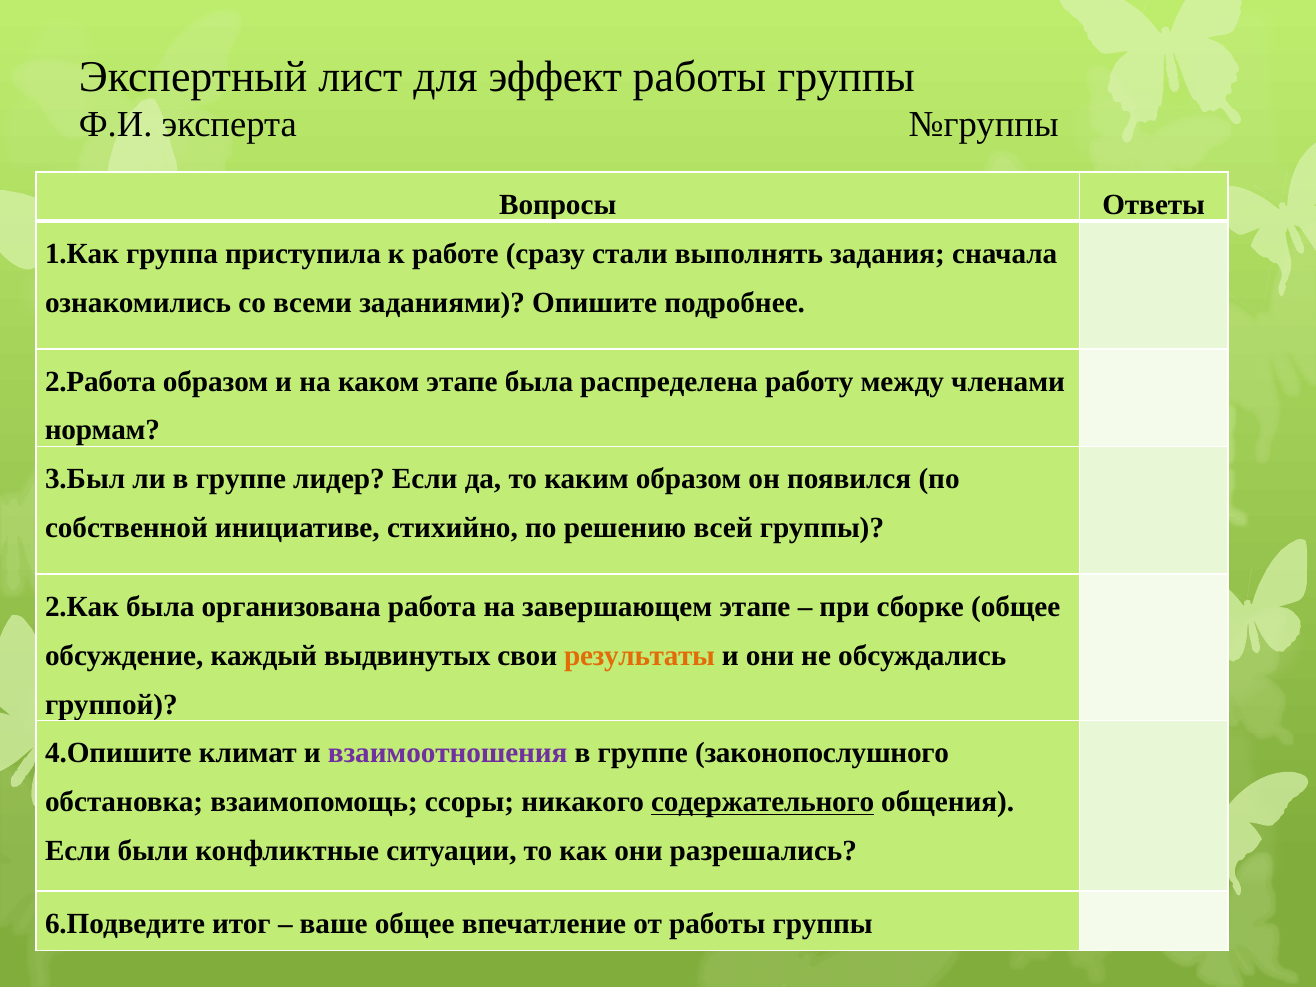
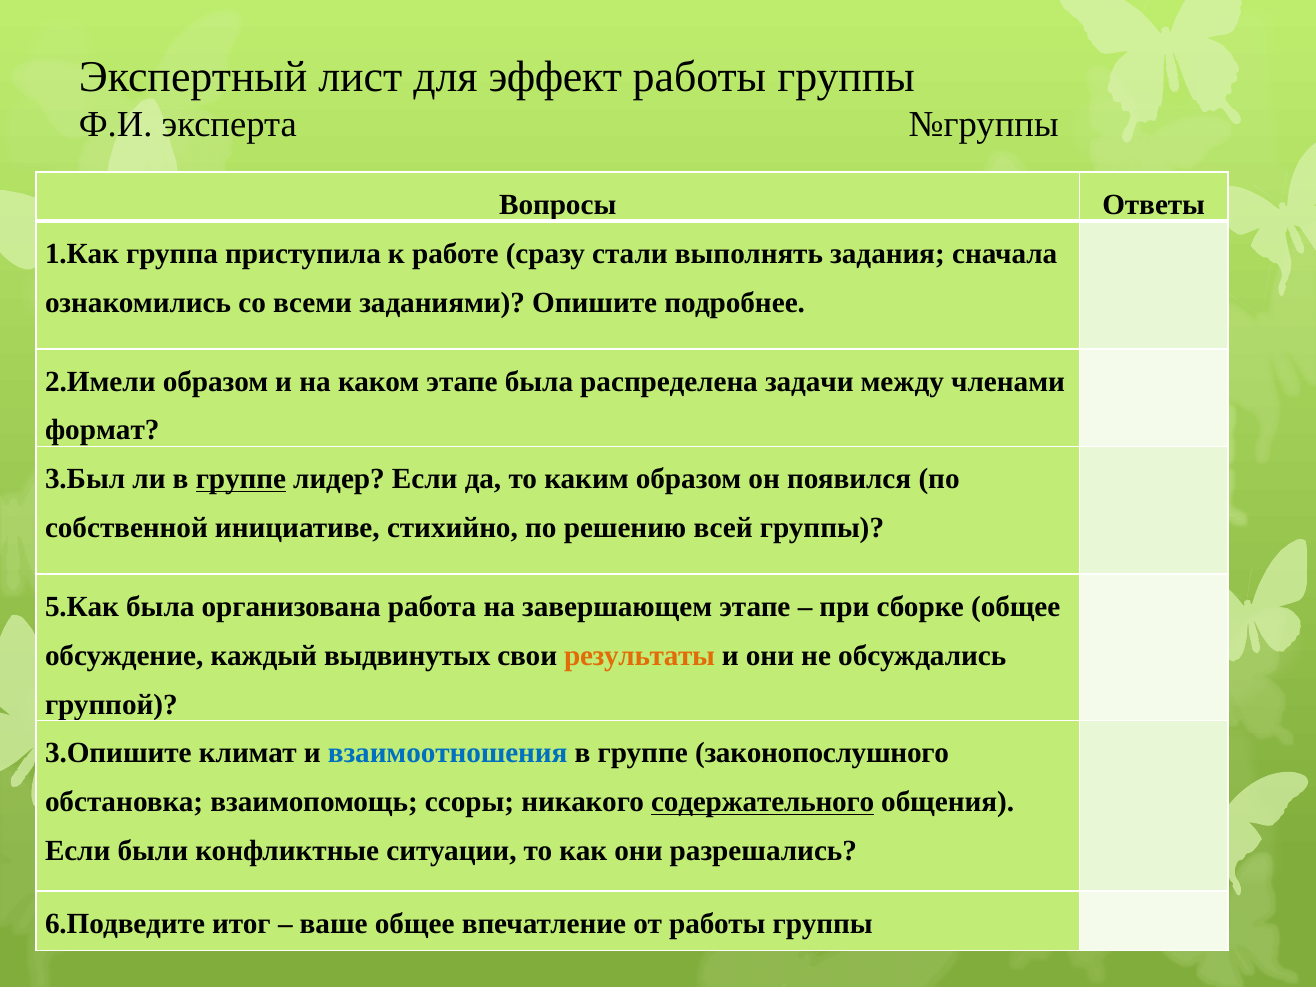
2.Работа: 2.Работа -> 2.Имели (100, 382)
работу: работу -> задачи (809, 382)
нормам: нормам -> формат (102, 430)
группе underline: none -> present (241, 479)
2.Как: 2.Как -> 5.Как (82, 607)
4.Опишите: 4.Опишите -> 3.Опишите (118, 753)
взаимоотношения colour: purple -> blue (448, 753)
